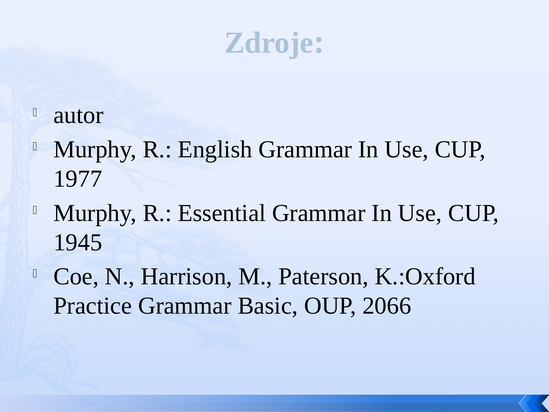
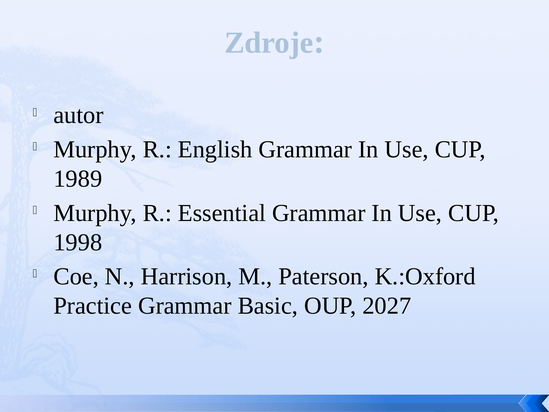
1977: 1977 -> 1989 (78, 179)
1945: 1945 -> 1998 (78, 242)
2066: 2066 -> 2027 (387, 306)
